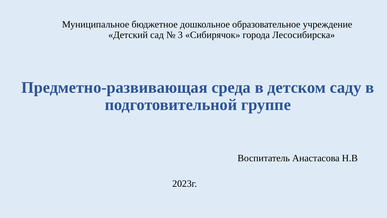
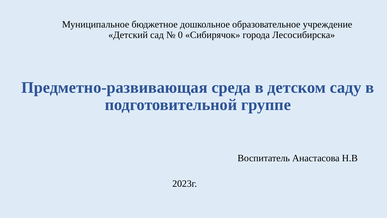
3: 3 -> 0 (180, 35)
